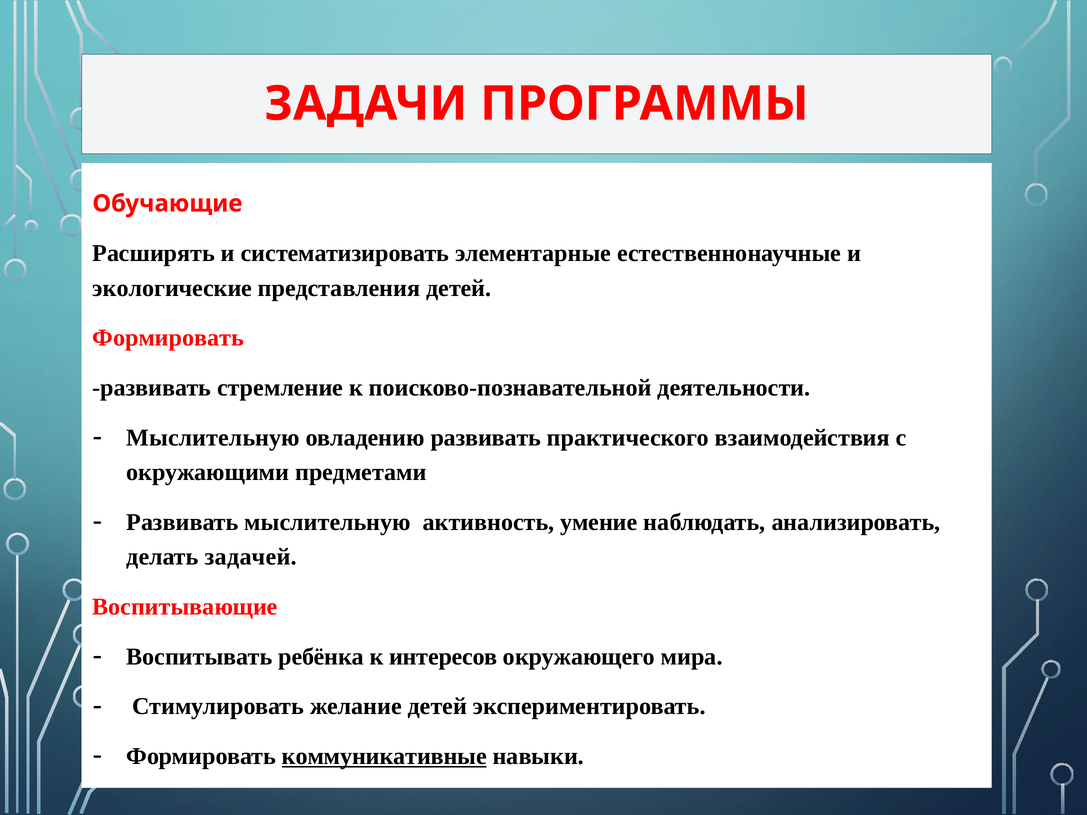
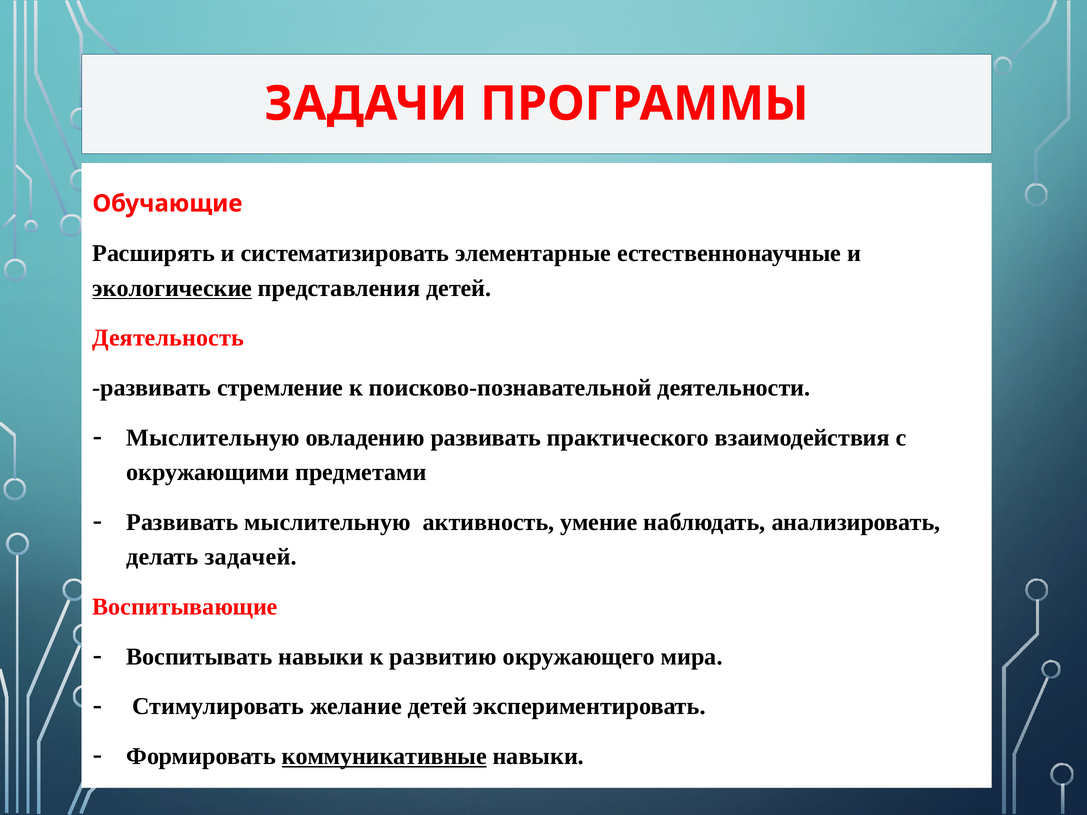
экологические underline: none -> present (172, 288)
Формировать: Формировать -> Деятельность (168, 338)
Воспитывать ребёнка: ребёнка -> навыки (321, 657)
интересов: интересов -> развитию (443, 657)
